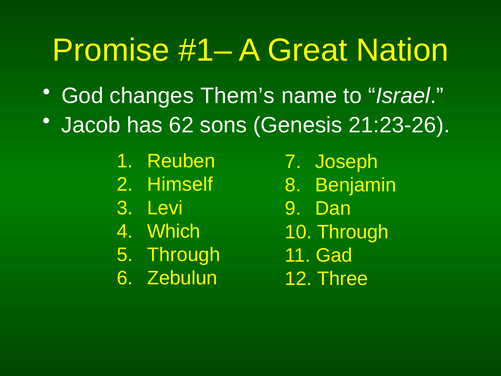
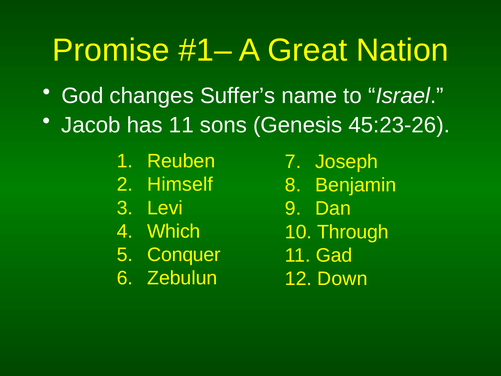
Them’s: Them’s -> Suffer’s (238, 96)
has 62: 62 -> 11 (181, 125)
21:23-26: 21:23-26 -> 45:23-26 (399, 125)
Through: Through -> Conquer (184, 255)
Three: Three -> Down (342, 279)
